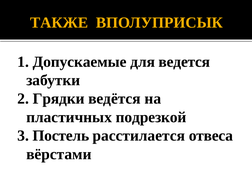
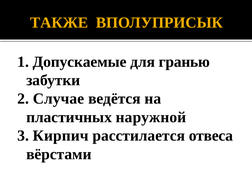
ведется: ведется -> гранью (184, 62)
Грядки: Грядки -> Случае (59, 99)
подрезкой: подрезкой -> наружной (151, 117)
Постель: Постель -> Кирпич (61, 136)
